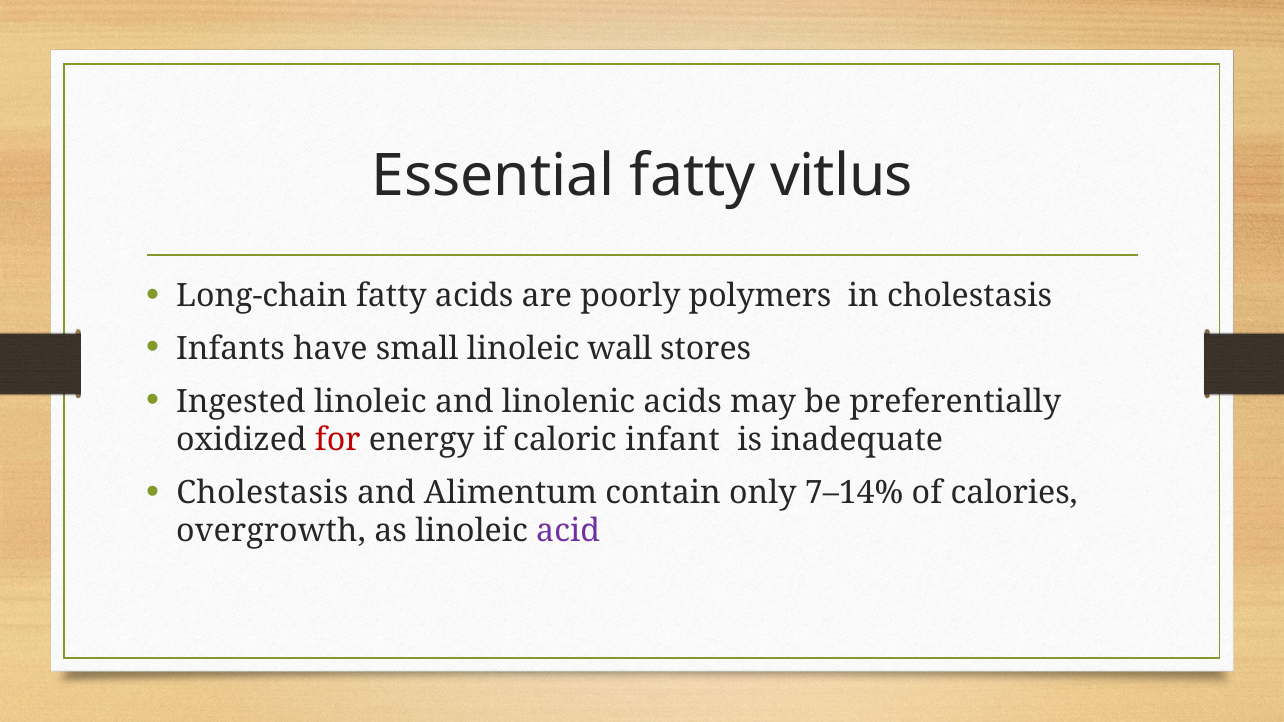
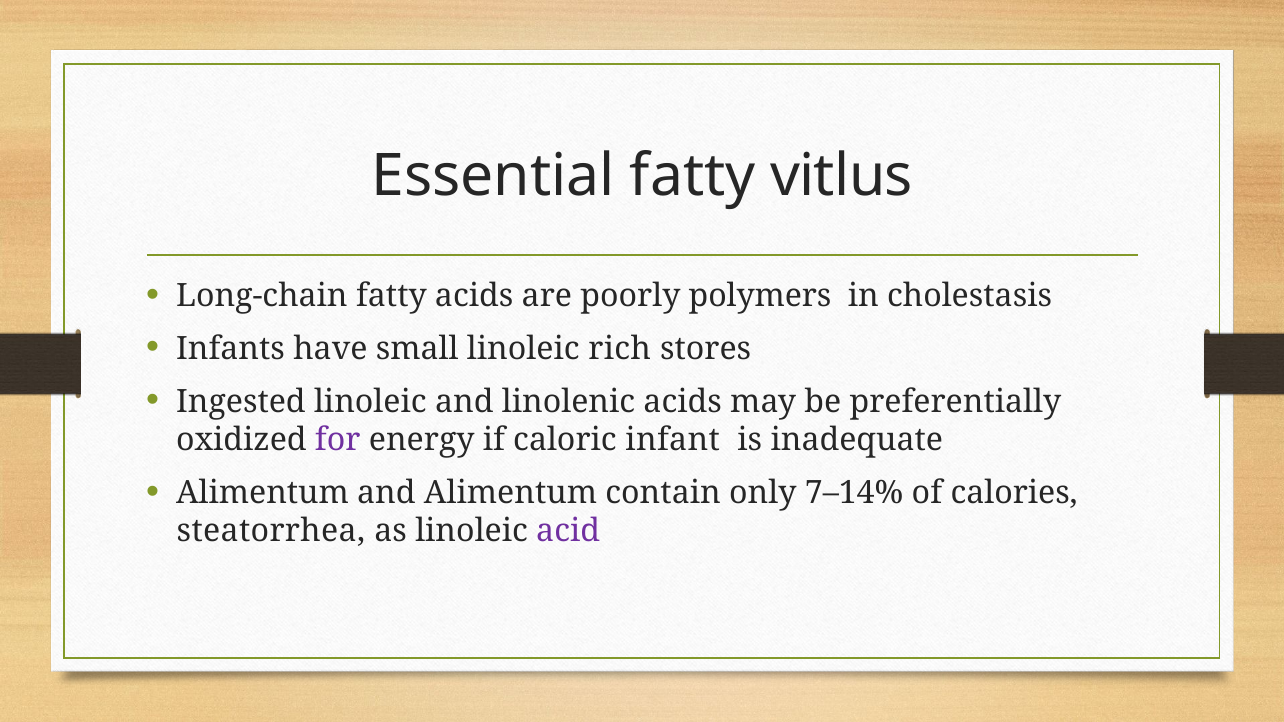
wall: wall -> rich (620, 349)
for colour: red -> purple (338, 440)
Cholestasis: Cholestasis -> Alimentum (263, 493)
overgrowth: overgrowth -> steatorrhea (271, 532)
